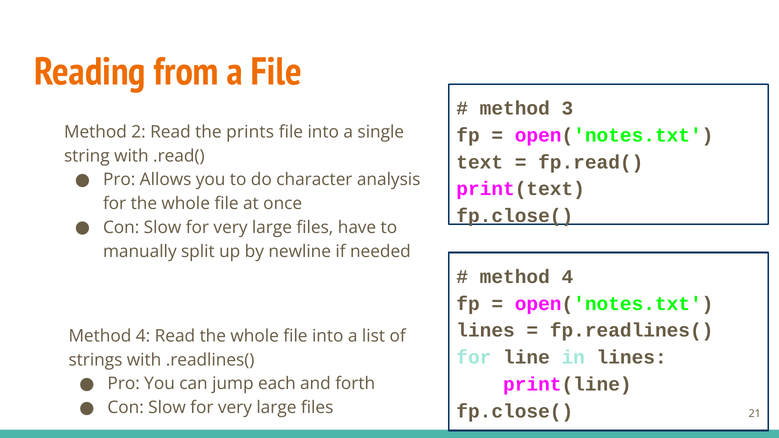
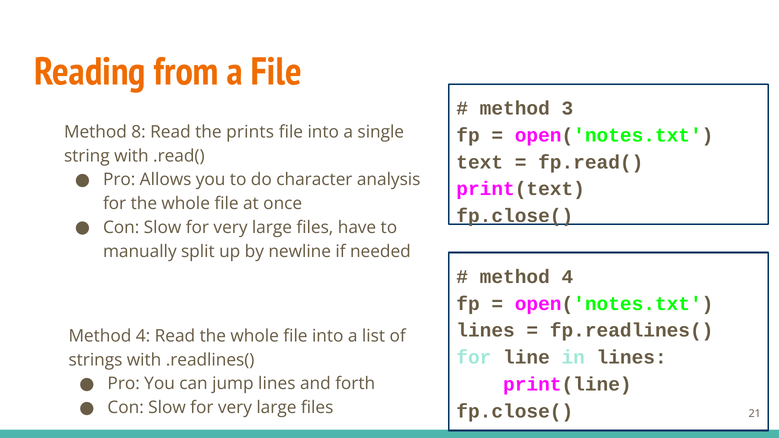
2: 2 -> 8 (139, 132)
jump each: each -> lines (277, 384)
